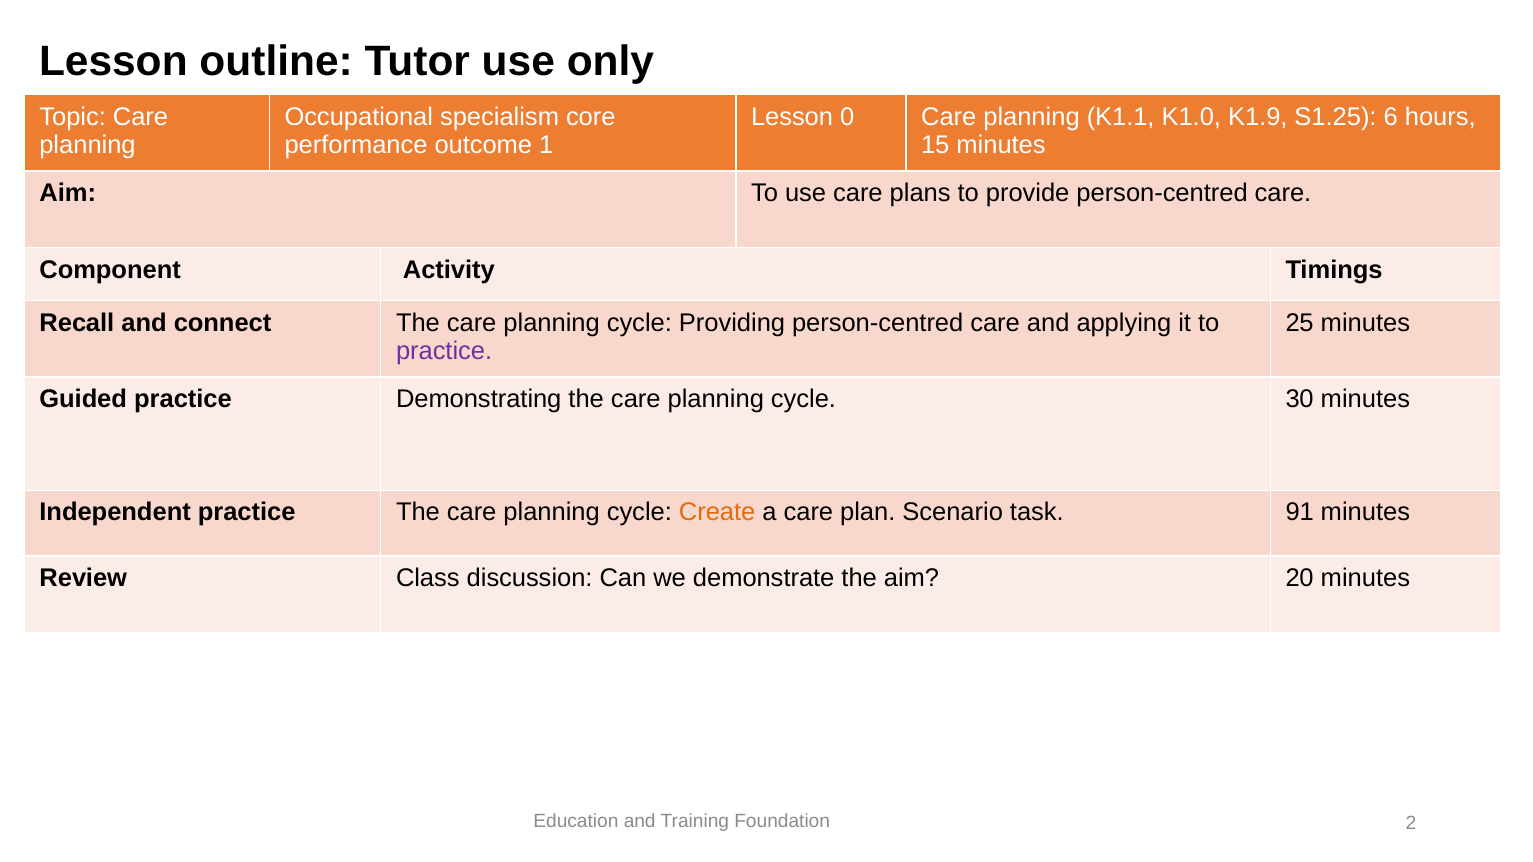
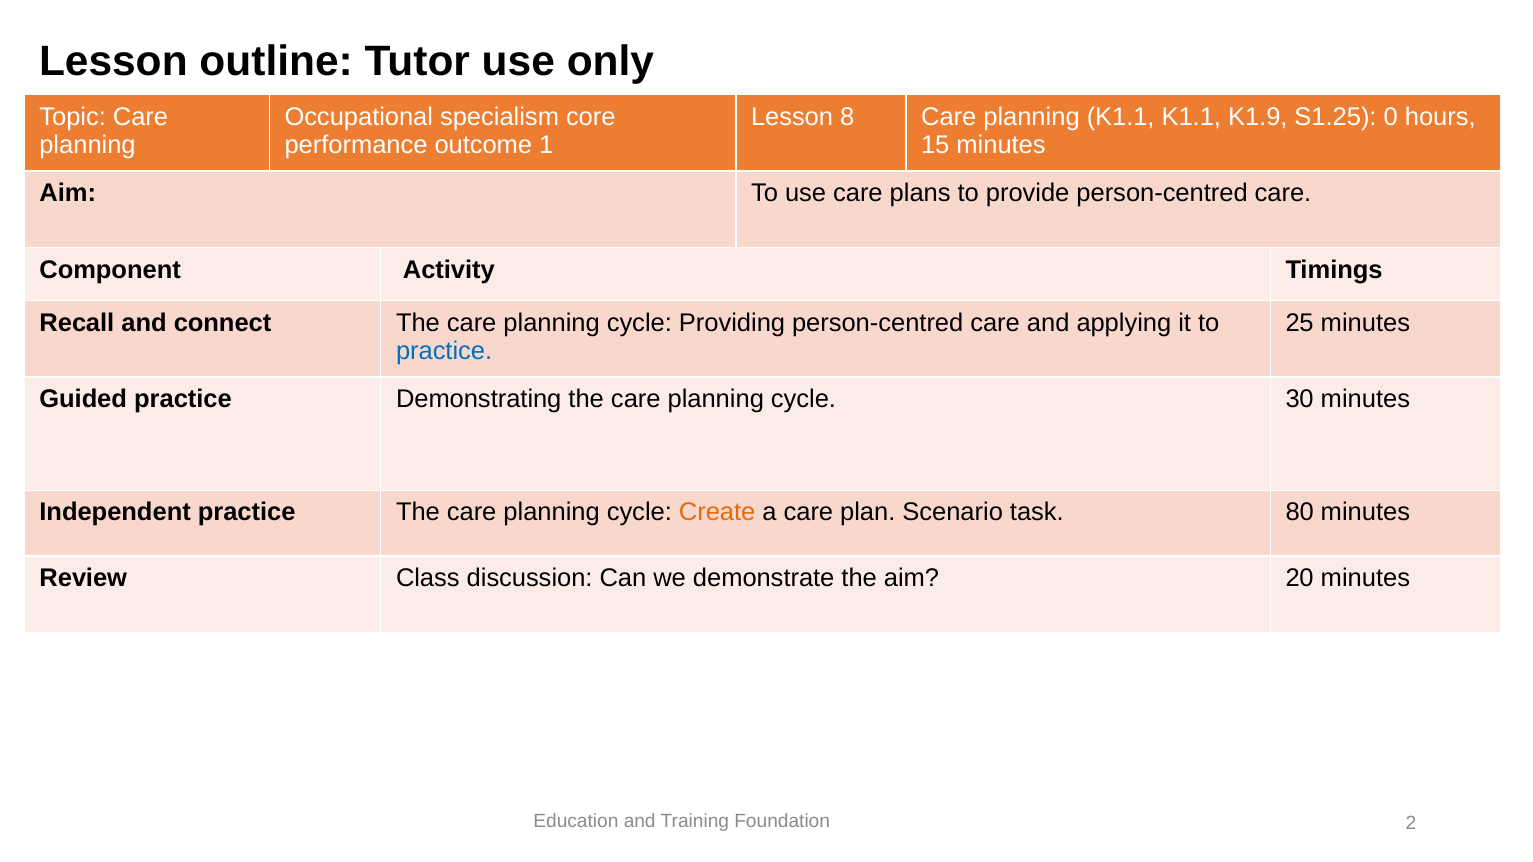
0: 0 -> 8 (847, 117)
K1.1 K1.0: K1.0 -> K1.1 (1191, 117)
6: 6 -> 0 (1391, 117)
practice colour: purple -> blue (444, 351)
91: 91 -> 80 (1300, 513)
